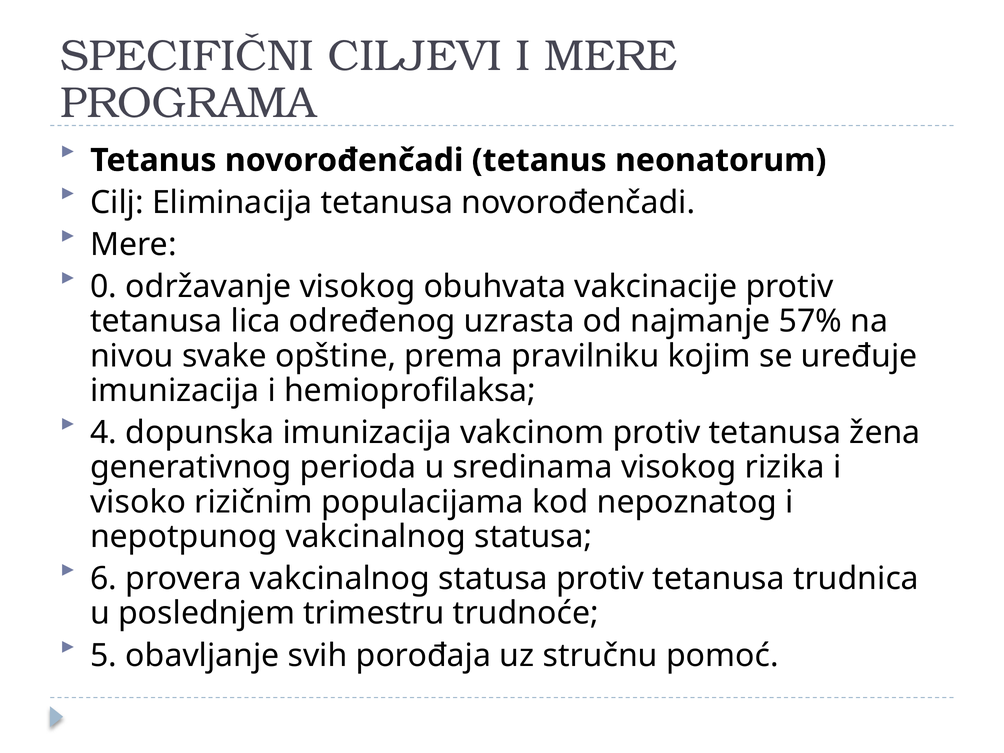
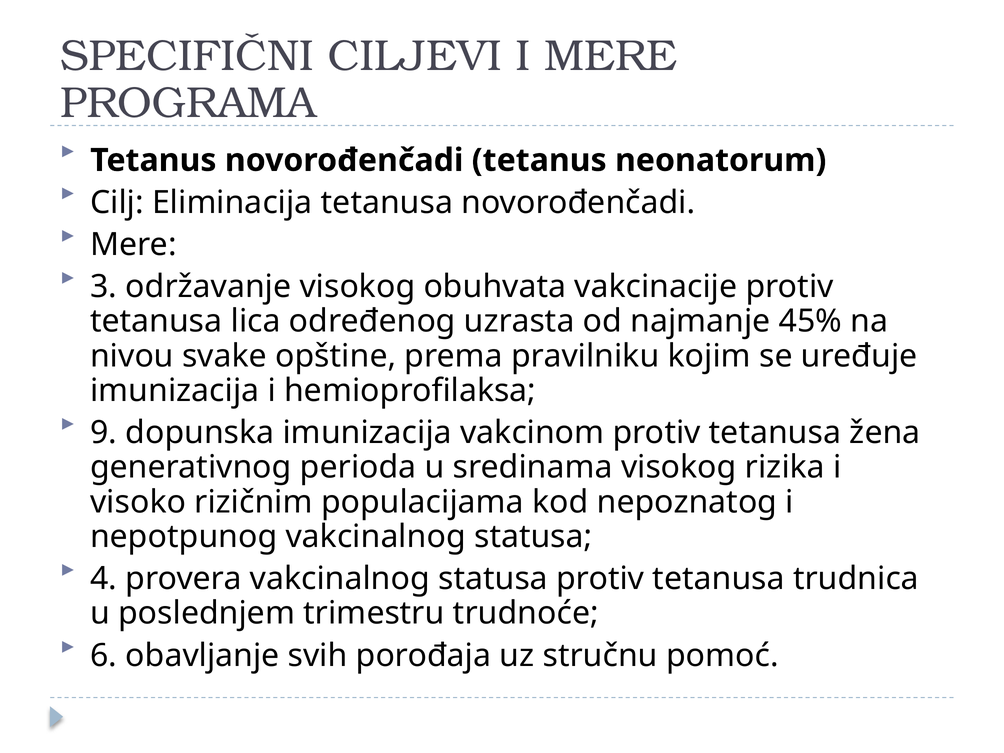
0: 0 -> 3 (104, 287)
57%: 57% -> 45% (810, 321)
4: 4 -> 9 (104, 433)
6: 6 -> 4 (104, 579)
5: 5 -> 6 (104, 655)
